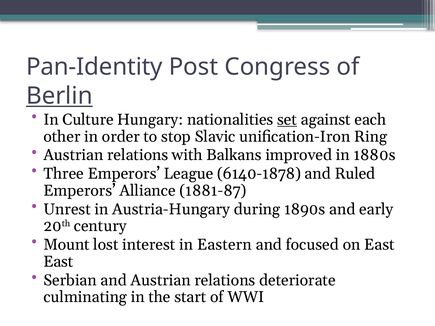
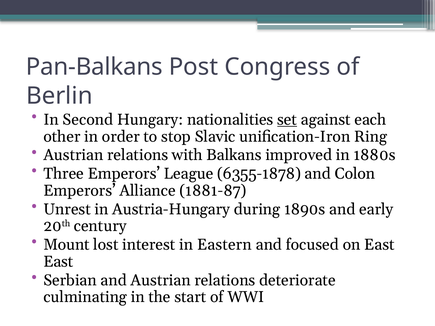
Pan-Identity: Pan-Identity -> Pan-Balkans (94, 67)
Berlin underline: present -> none (59, 96)
Culture: Culture -> Second (88, 120)
6140-1878: 6140-1878 -> 6355-1878 (259, 174)
Ruled: Ruled -> Colon (355, 174)
